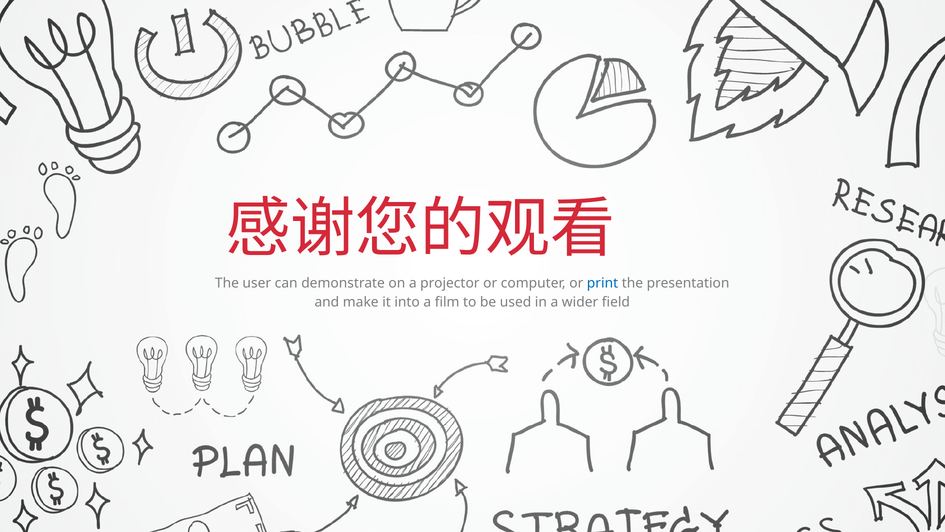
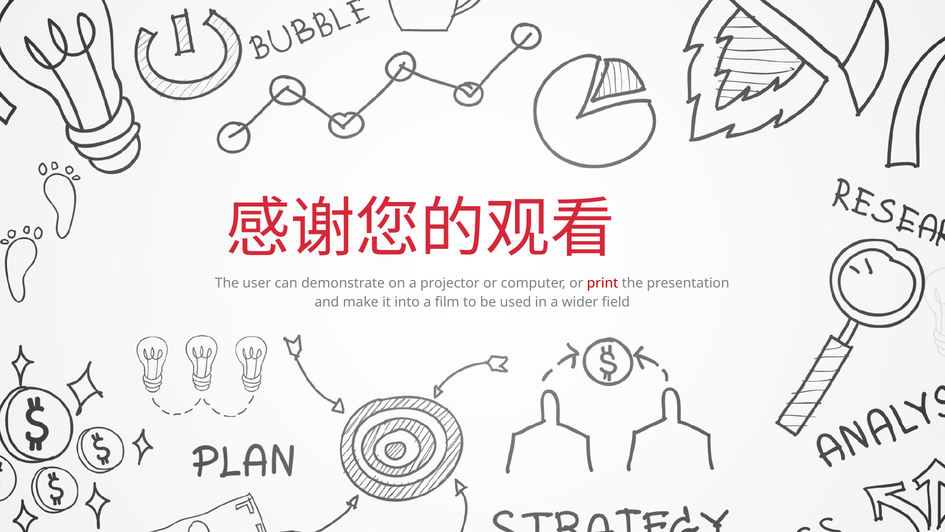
print colour: blue -> red (603, 283)
